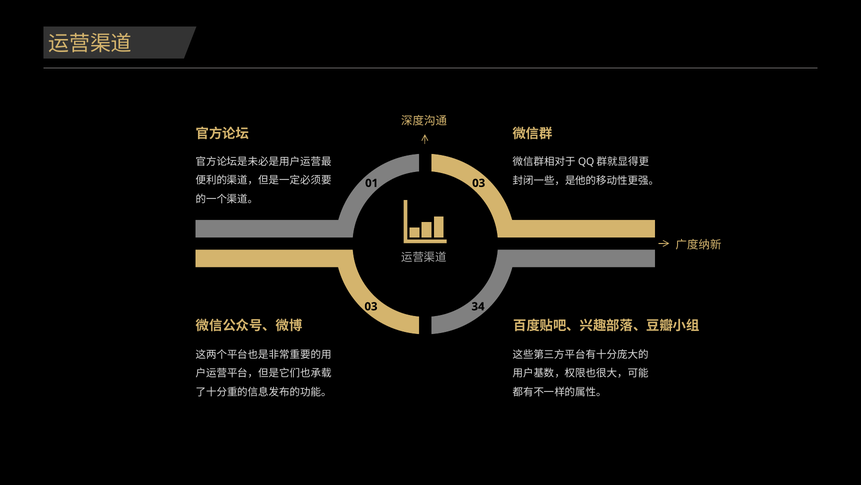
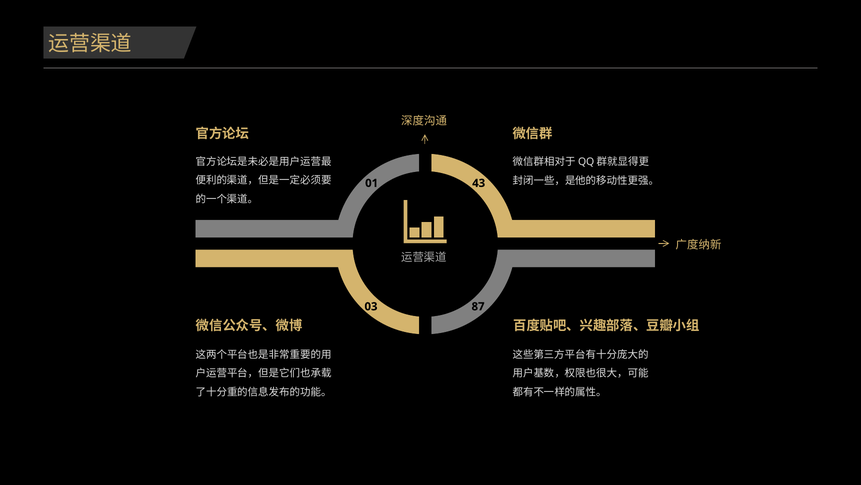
01 03: 03 -> 43 (479, 183)
34: 34 -> 87 (478, 306)
